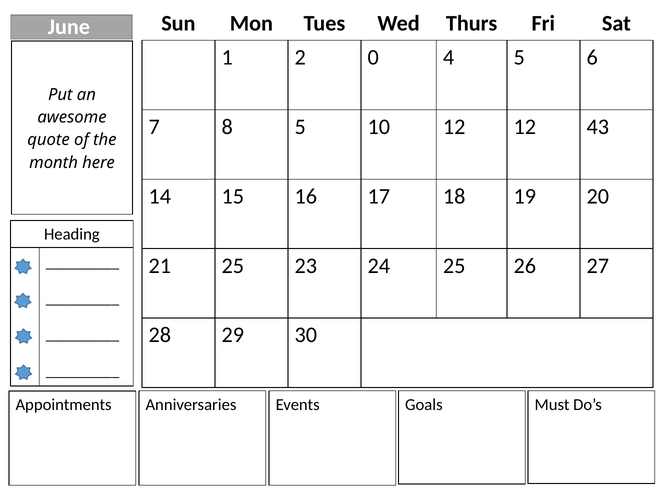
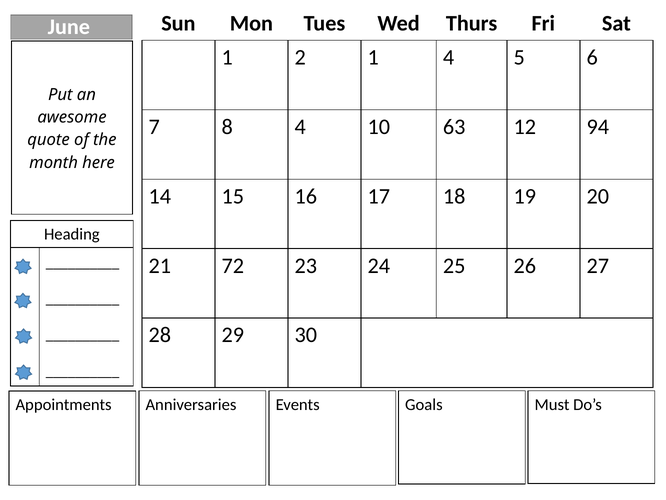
2 0: 0 -> 1 (373, 57)
8 5: 5 -> 4 (300, 127)
10 12: 12 -> 63 (454, 127)
43: 43 -> 94 (598, 127)
21 25: 25 -> 72 (233, 265)
